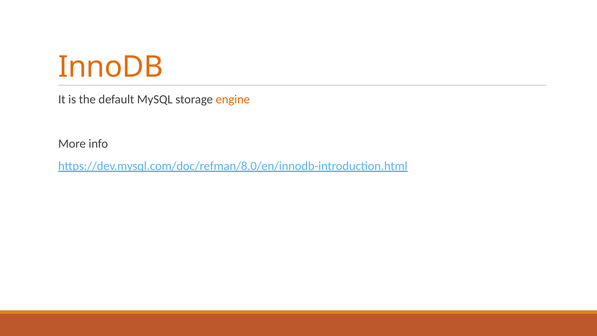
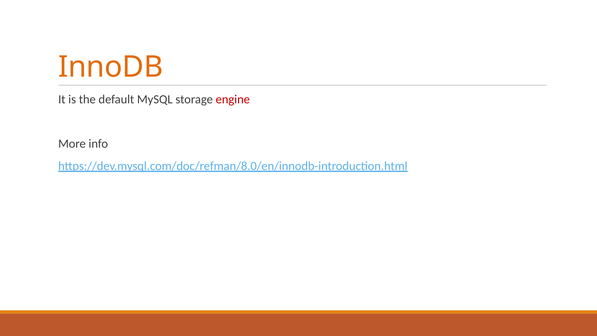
engine colour: orange -> red (233, 99)
